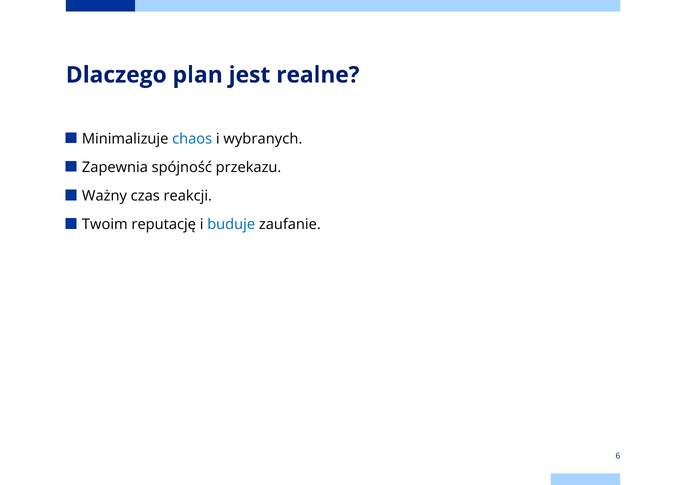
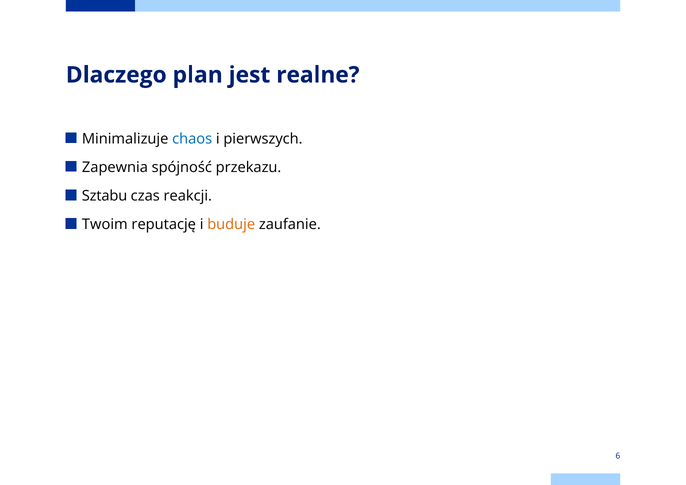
wybranych: wybranych -> pierwszych (263, 139)
Ważny: Ważny -> Sztabu (105, 196)
buduje colour: blue -> orange (231, 224)
